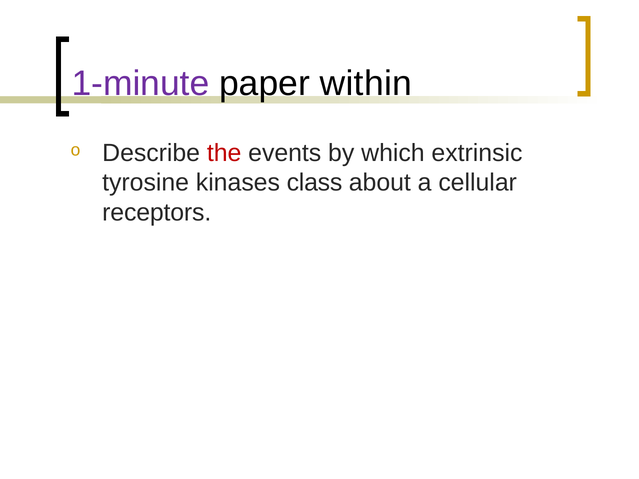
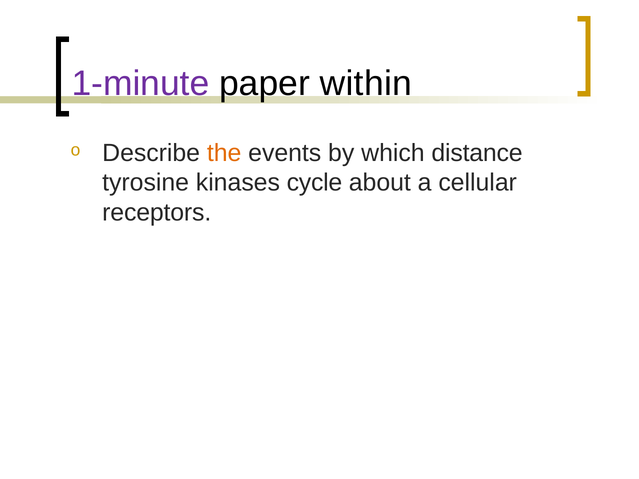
the colour: red -> orange (224, 153)
extrinsic: extrinsic -> distance (477, 153)
class: class -> cycle (314, 183)
